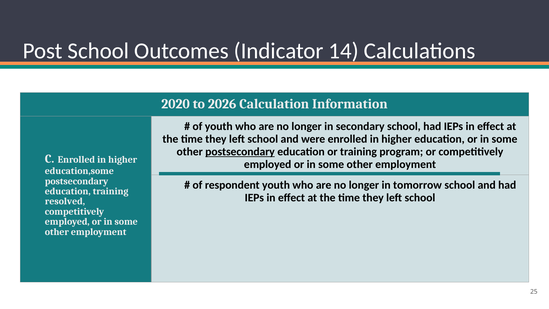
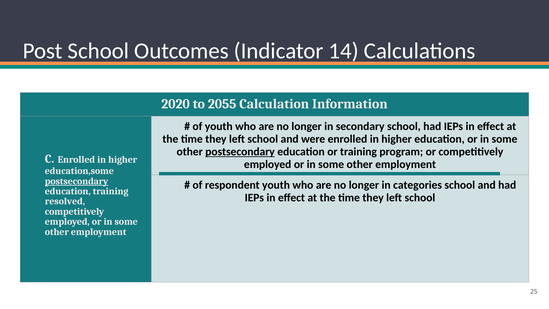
2026: 2026 -> 2055 (222, 104)
postsecondary underline: none -> present (77, 181)
tomorrow: tomorrow -> categories (418, 185)
